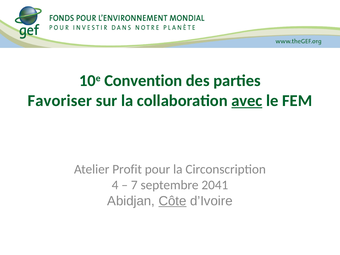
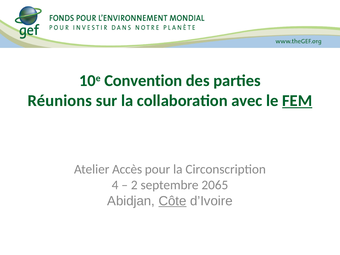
Favoriser: Favoriser -> Réunions (60, 101)
avec underline: present -> none (247, 101)
FEM underline: none -> present (297, 101)
Profit: Profit -> Accès (127, 169)
7: 7 -> 2 (134, 185)
2041: 2041 -> 2065 (215, 185)
